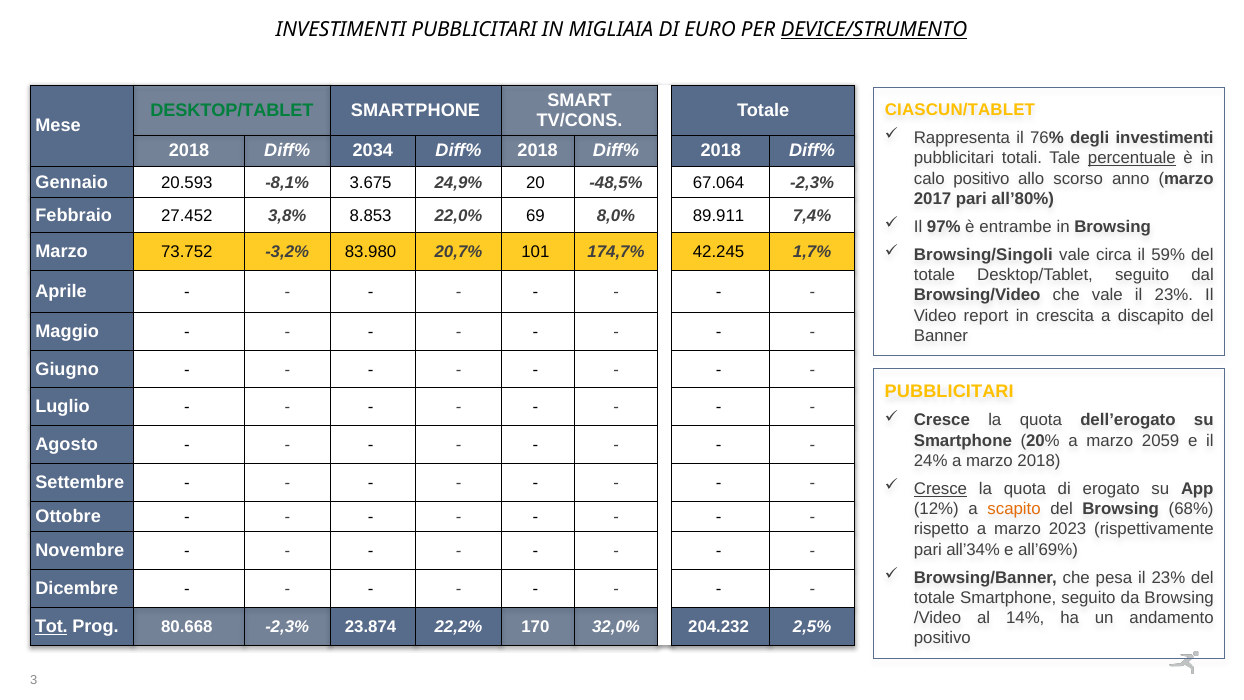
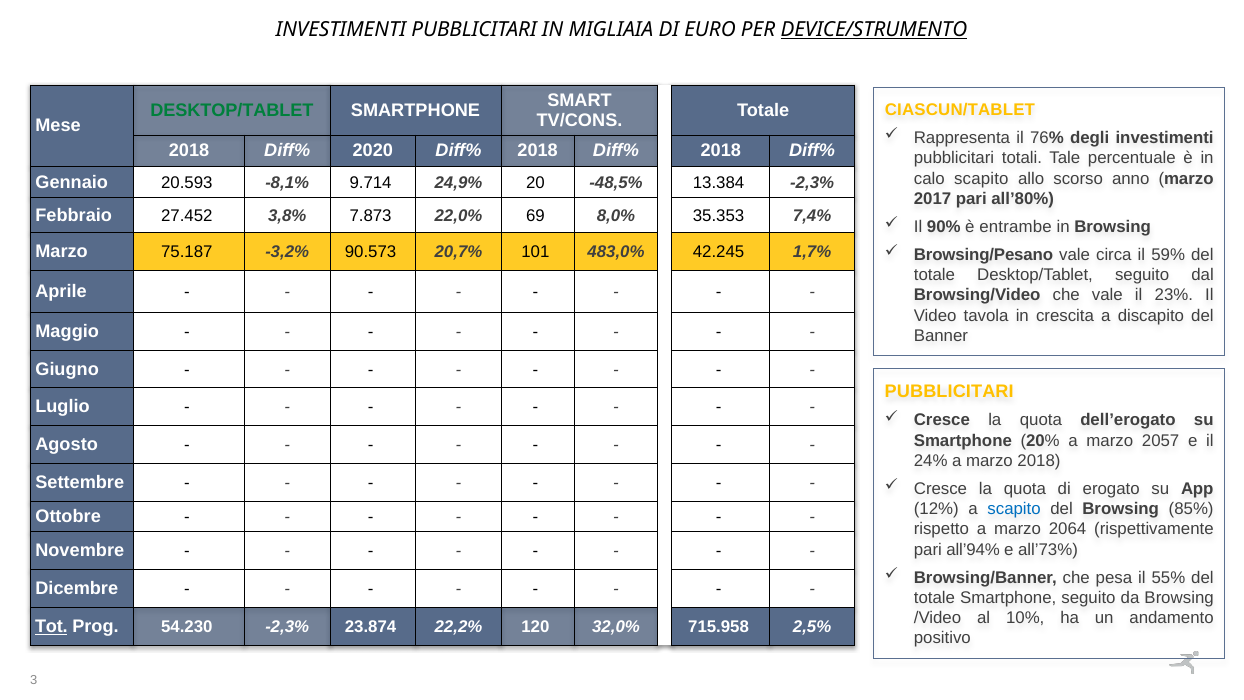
2034: 2034 -> 2020 (373, 151)
percentuale underline: present -> none (1132, 158)
calo positivo: positivo -> scapito (981, 178)
3.675: 3.675 -> 9.714 (371, 182)
67.064: 67.064 -> 13.384 (719, 182)
8.853: 8.853 -> 7.873 (371, 215)
89.911: 89.911 -> 35.353 (719, 215)
97%: 97% -> 90% (944, 227)
73.752: 73.752 -> 75.187 (187, 252)
83.980: 83.980 -> 90.573 (371, 252)
174,7%: 174,7% -> 483,0% (616, 252)
Browsing/Singoli: Browsing/Singoli -> Browsing/Pesano (983, 255)
report: report -> tavola (986, 315)
2059: 2059 -> 2057 (1161, 440)
Cresce underline: present -> none (940, 489)
scapito colour: orange -> blue (1014, 509)
68%: 68% -> 85% (1191, 509)
2023: 2023 -> 2064 (1068, 529)
all’34%: all’34% -> all’94% (973, 549)
all’69%: all’69% -> all’73% (1048, 549)
pesa il 23%: 23% -> 55% (1168, 577)
14%: 14% -> 10% (1025, 618)
80.668: 80.668 -> 54.230 (187, 627)
170: 170 -> 120 (535, 627)
204.232: 204.232 -> 715.958 (719, 627)
